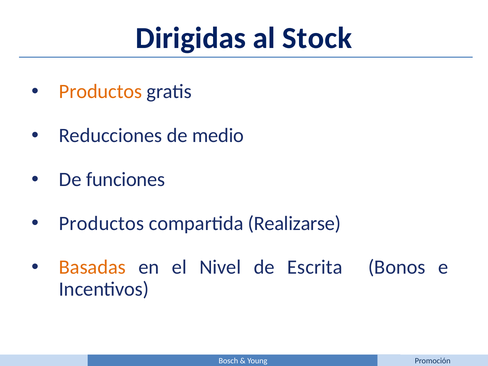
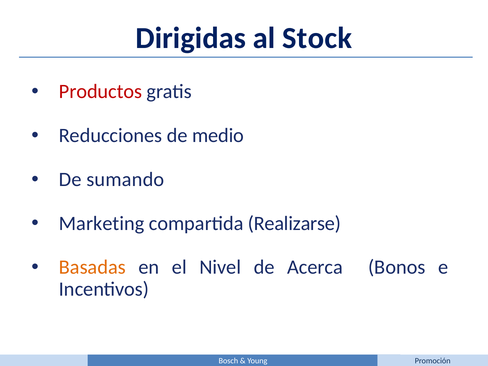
Productos colour: orange -> red (101, 92)
funciones: funciones -> sumando (125, 179)
Productos: Productos -> Marketing (102, 223)
Escrita: Escrita -> Acerca (315, 267)
